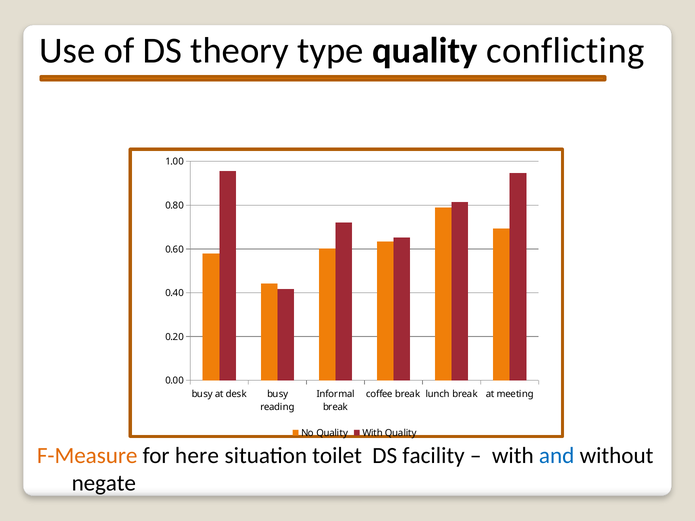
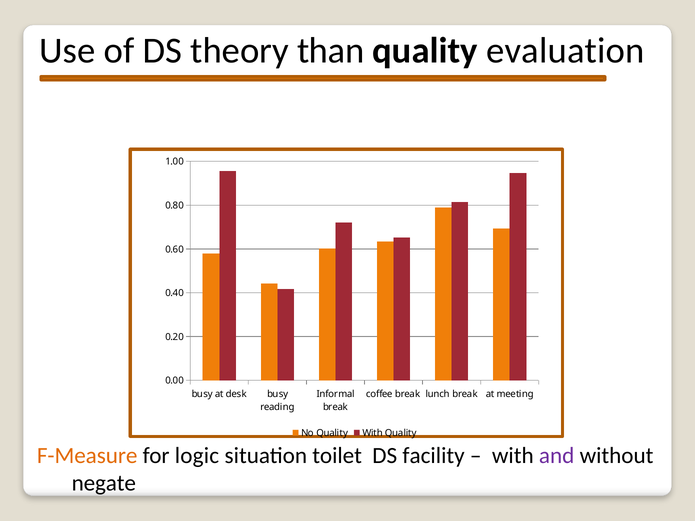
type: type -> than (331, 50)
conflicting: conflicting -> evaluation (565, 50)
here: here -> logic (197, 456)
and colour: blue -> purple (557, 456)
